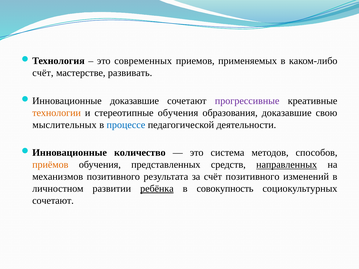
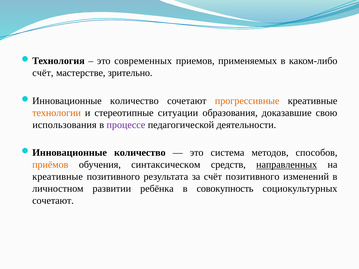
развивать: развивать -> зрительно (130, 73)
доказавшие: доказавшие -> количество (134, 101)
прогрессивные colour: purple -> orange (247, 101)
стереотипные обучения: обучения -> ситуации (178, 113)
мыслительных: мыслительных -> использования (65, 125)
процессе colour: blue -> purple (126, 125)
представленных: представленных -> синтаксическом (166, 165)
механизмов: механизмов -> креативные (58, 177)
ребёнка underline: present -> none (157, 189)
